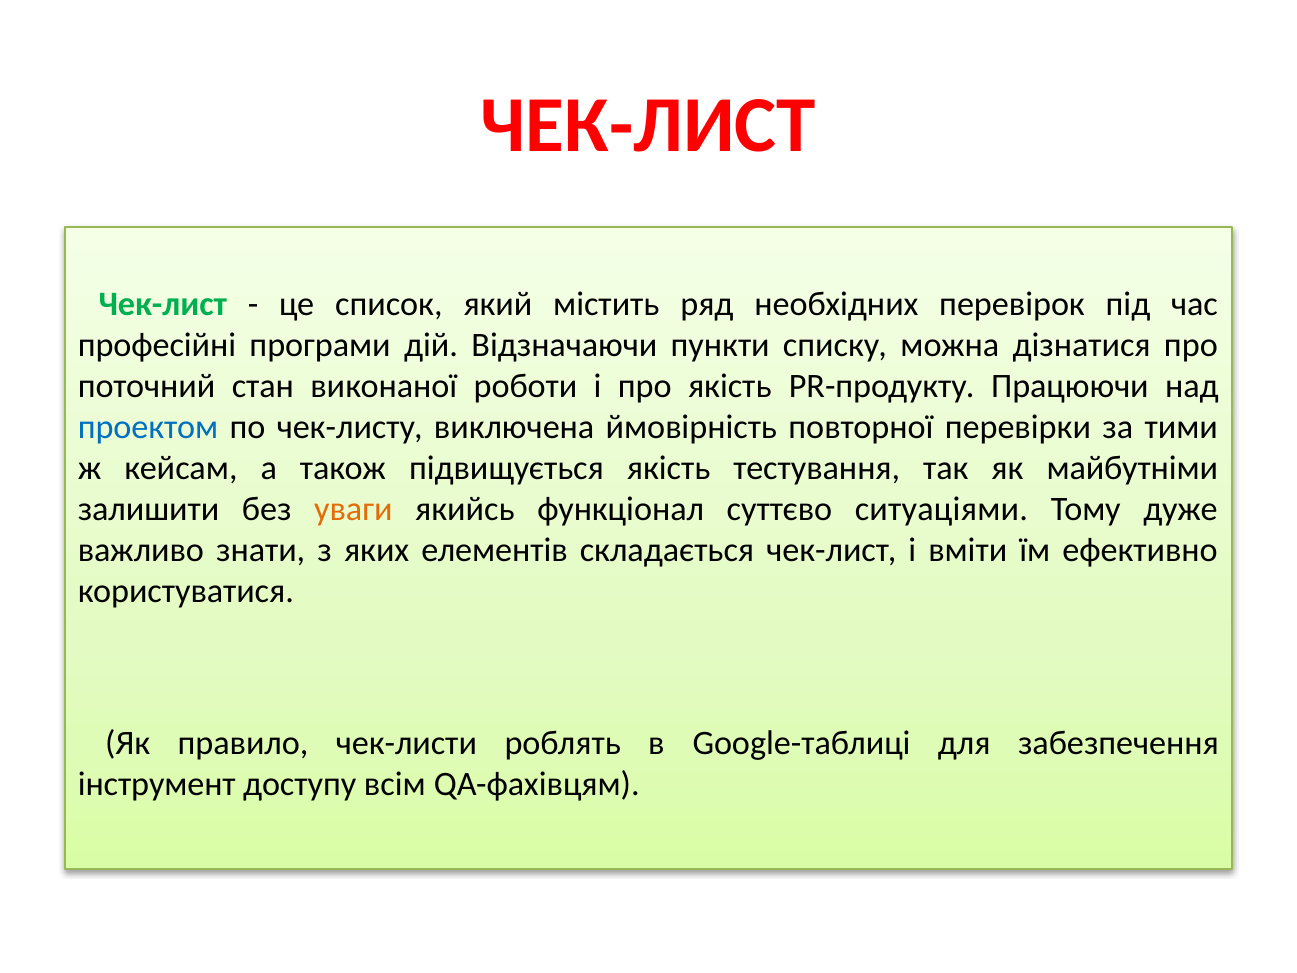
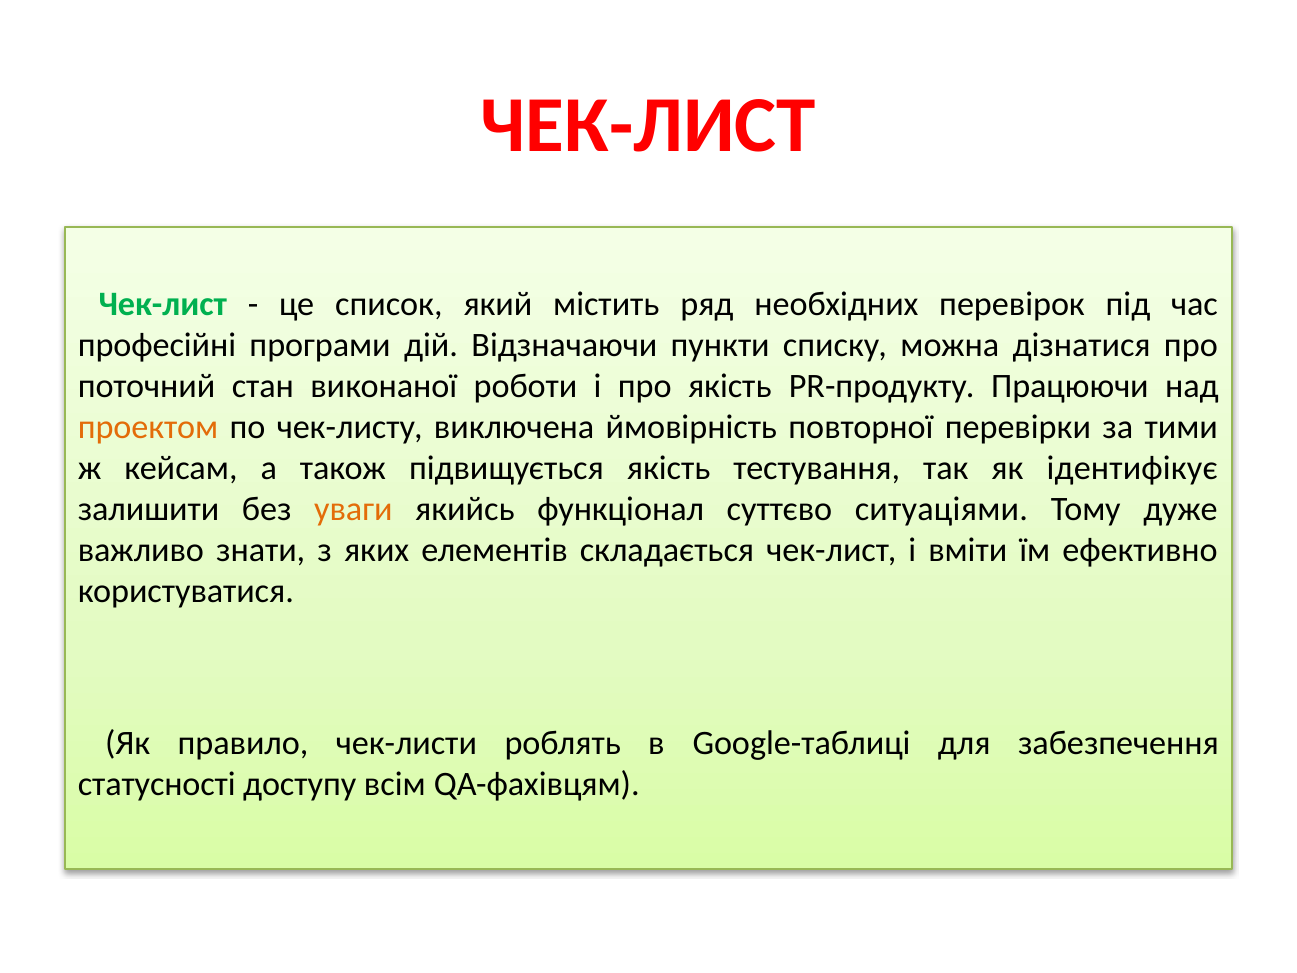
проектом colour: blue -> orange (148, 427)
майбутніми: майбутніми -> ідентифікує (1132, 468)
інструмент: інструмент -> статусності (157, 784)
